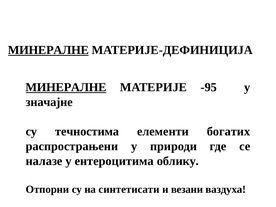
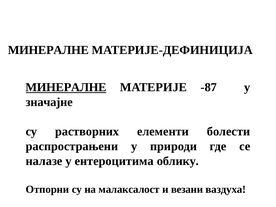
МИНЕРАЛНЕ underline: present -> none (48, 50)
-95: -95 -> -87 (209, 87)
течностима: течностима -> растворних (87, 132)
богатих: богатих -> болести (229, 132)
синтетисати: синтетисати -> малаксалост (129, 189)
